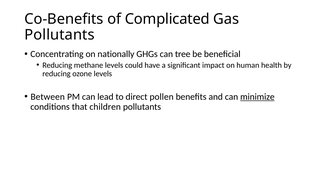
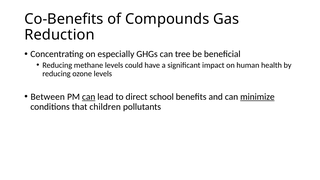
Complicated: Complicated -> Compounds (167, 19)
Pollutants: Pollutants -> Reduction (60, 35)
nationally: nationally -> especially (116, 54)
can underline: none -> present (89, 97)
pollen: pollen -> school (162, 97)
